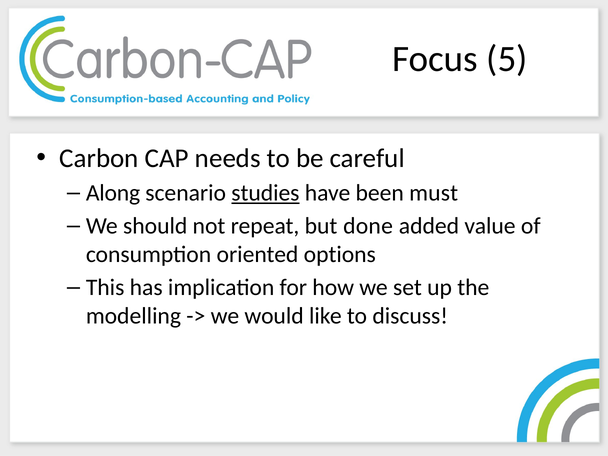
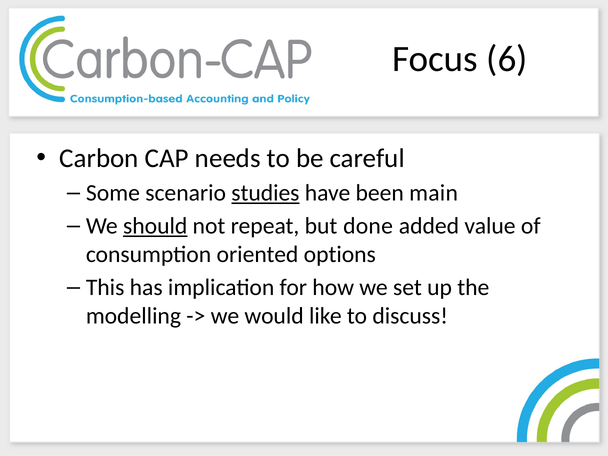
5: 5 -> 6 (507, 59)
Along: Along -> Some (113, 193)
must: must -> main (434, 193)
should underline: none -> present (155, 226)
